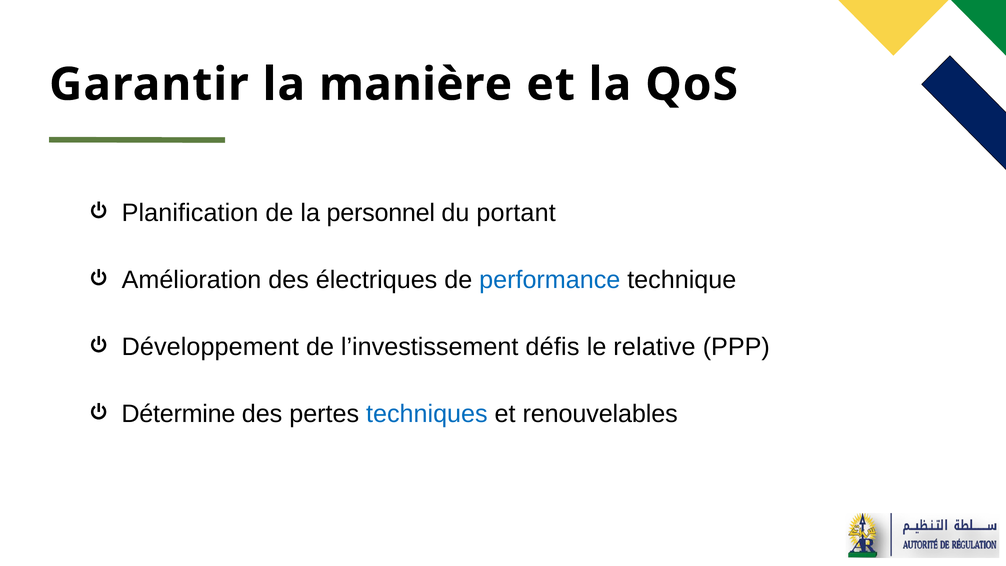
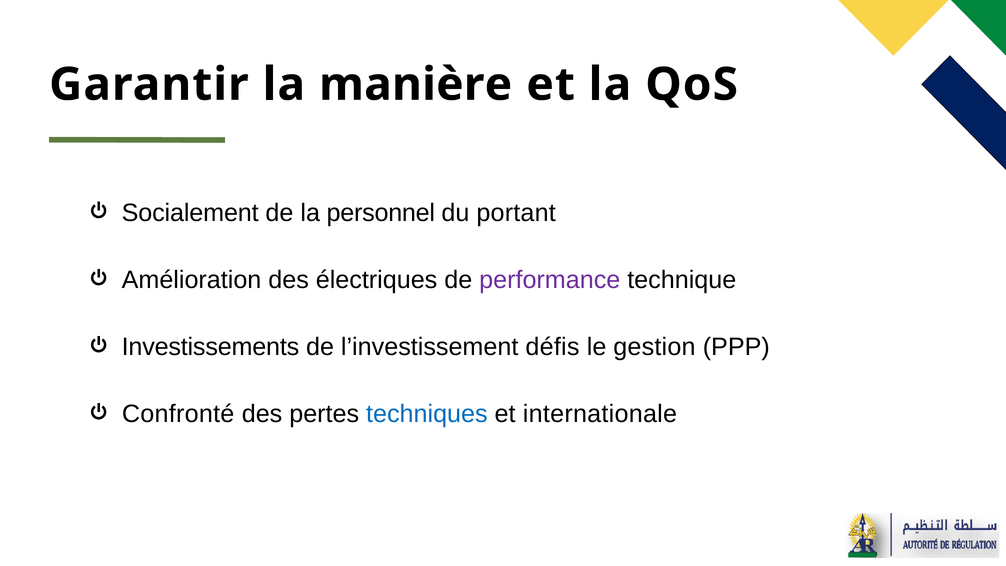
Planification: Planification -> Socialement (190, 213)
performance colour: blue -> purple (550, 280)
Développement: Développement -> Investissements (210, 347)
relative: relative -> gestion (654, 347)
Détermine: Détermine -> Confronté (178, 414)
renouvelables: renouvelables -> internationale (600, 414)
